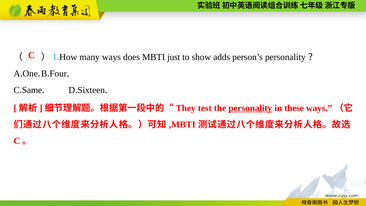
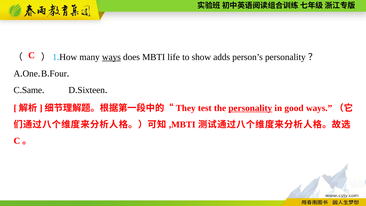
ways underline: none -> present (111, 57)
just: just -> life (174, 57)
these: these -> good (294, 108)
